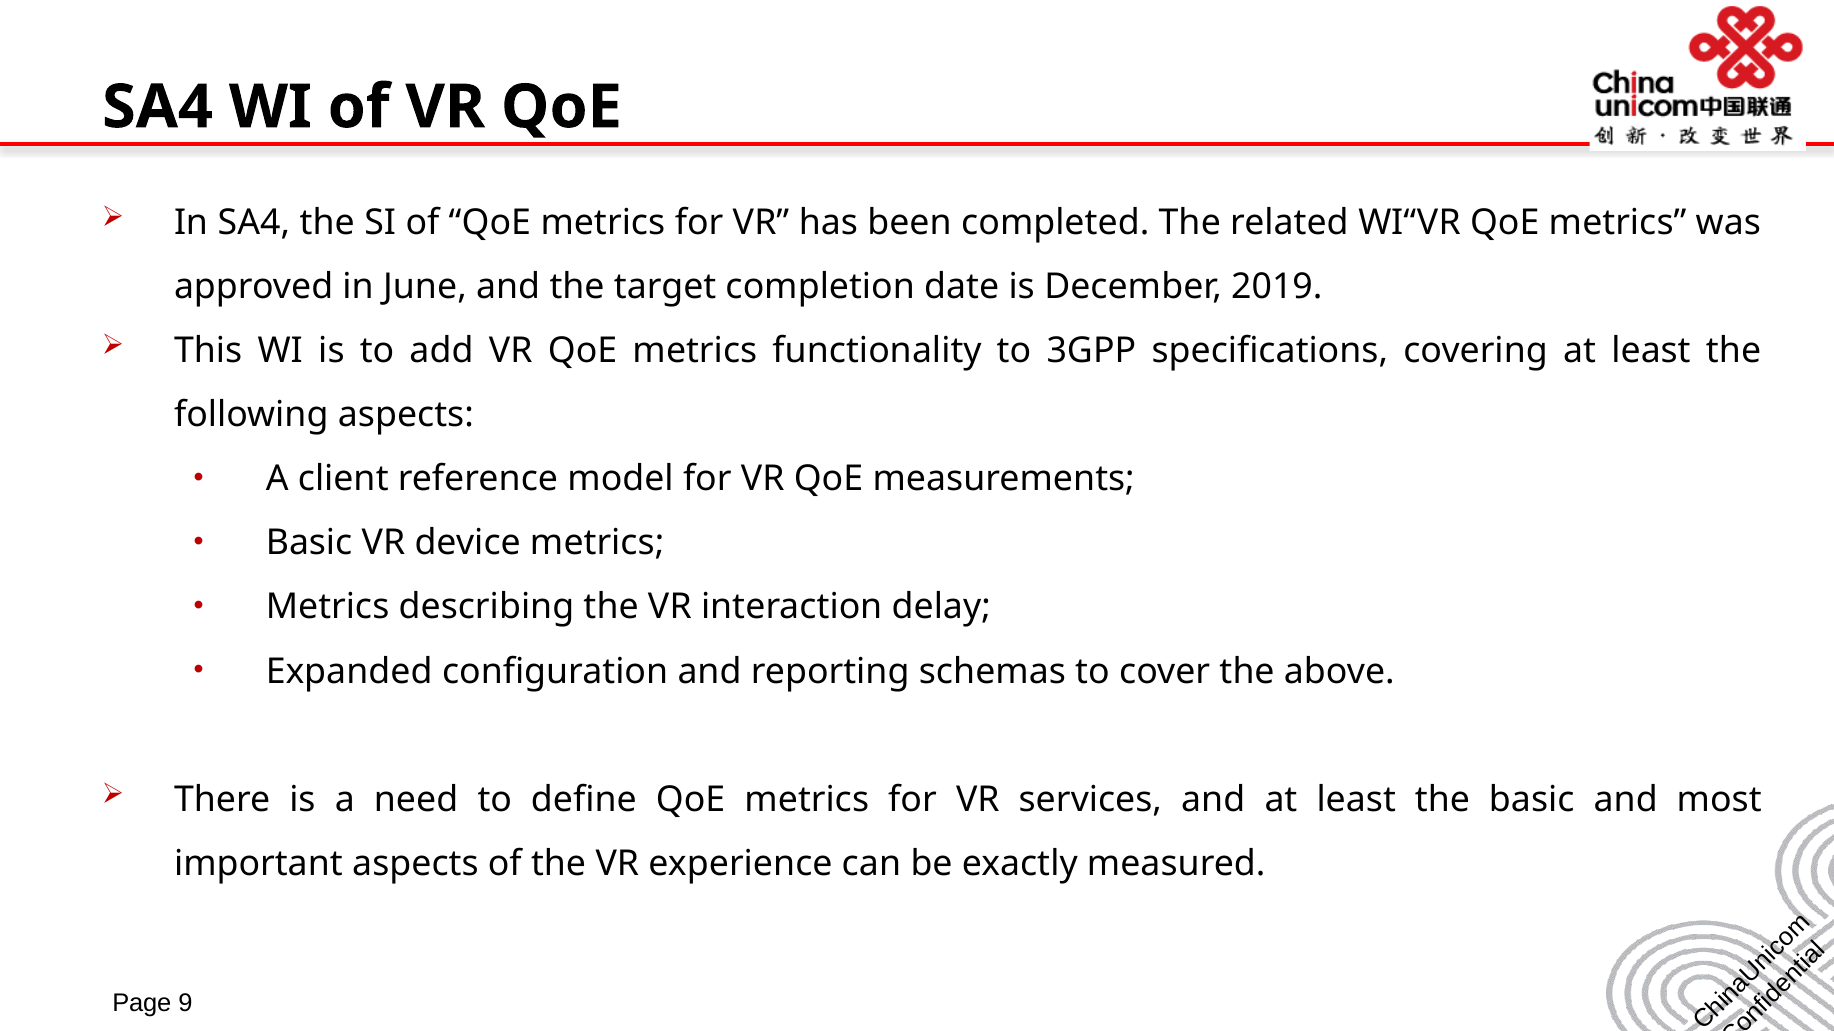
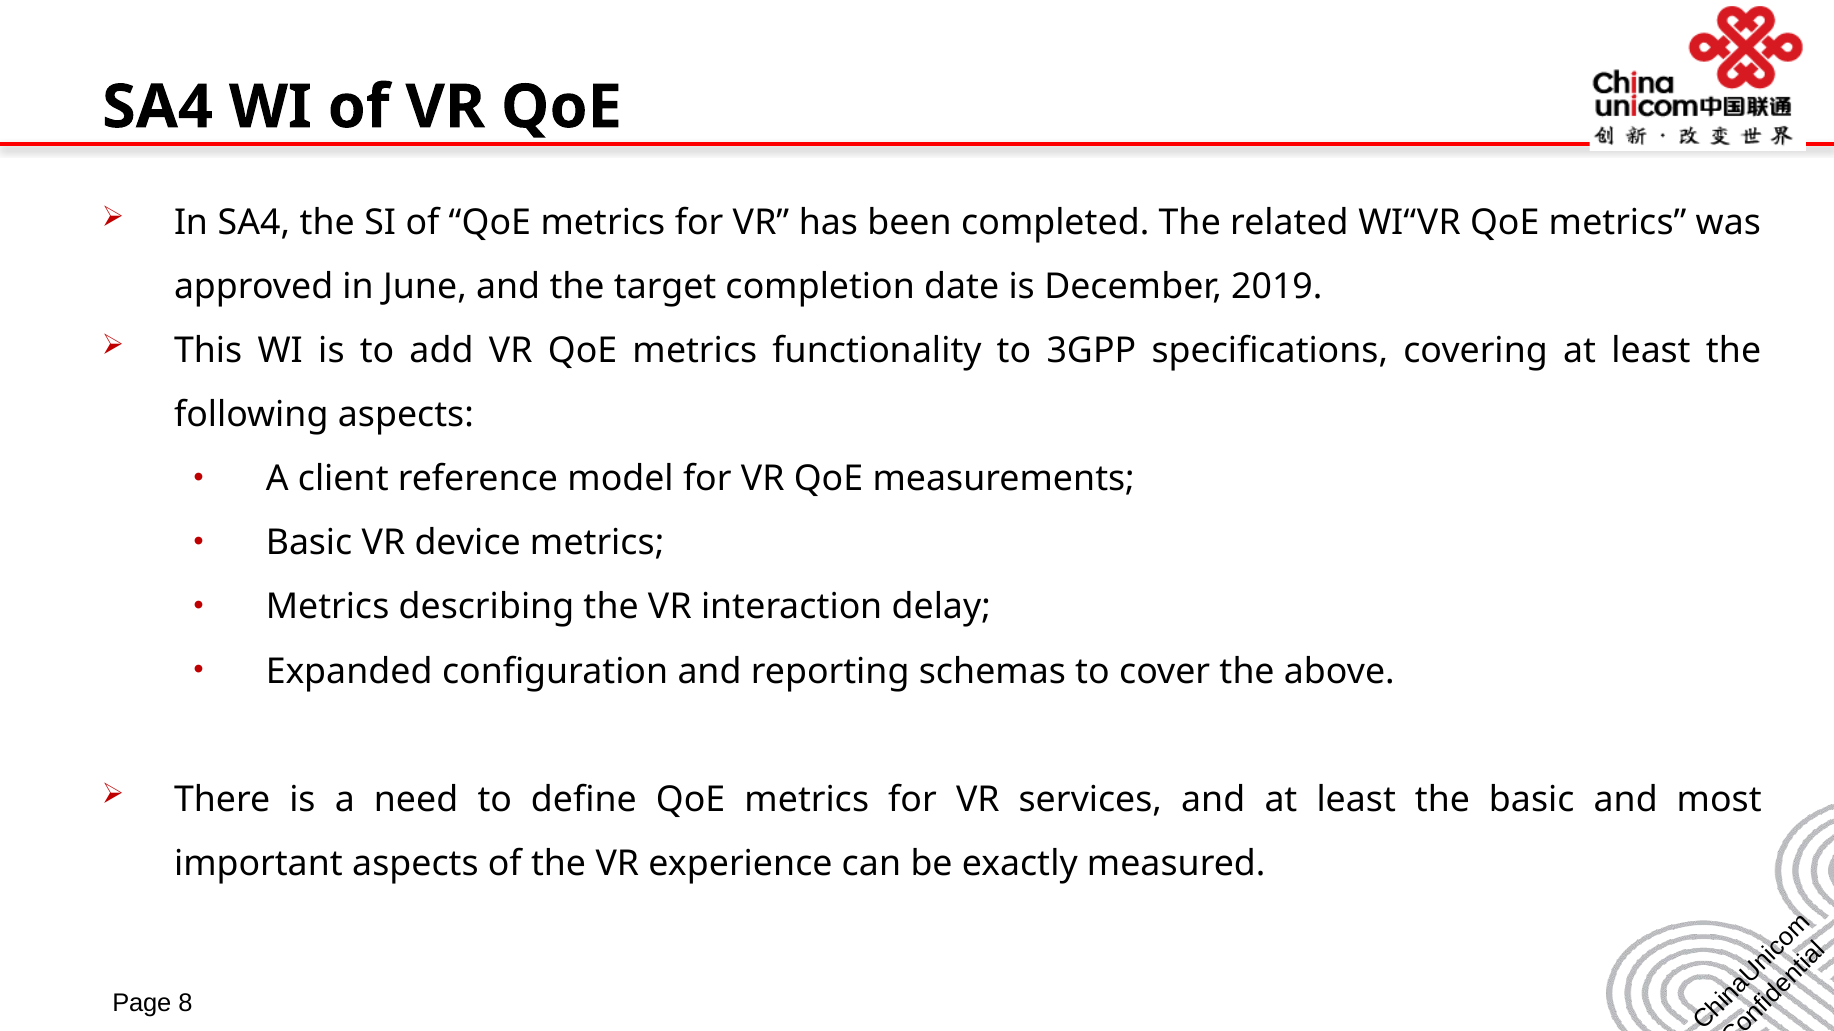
9: 9 -> 8 (185, 1004)
